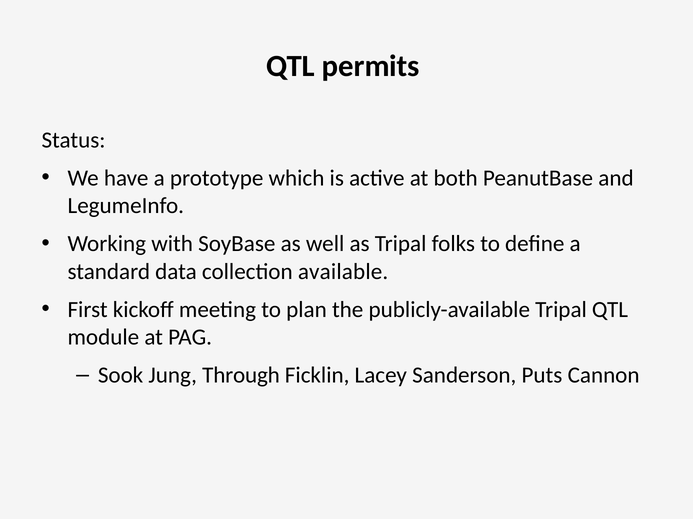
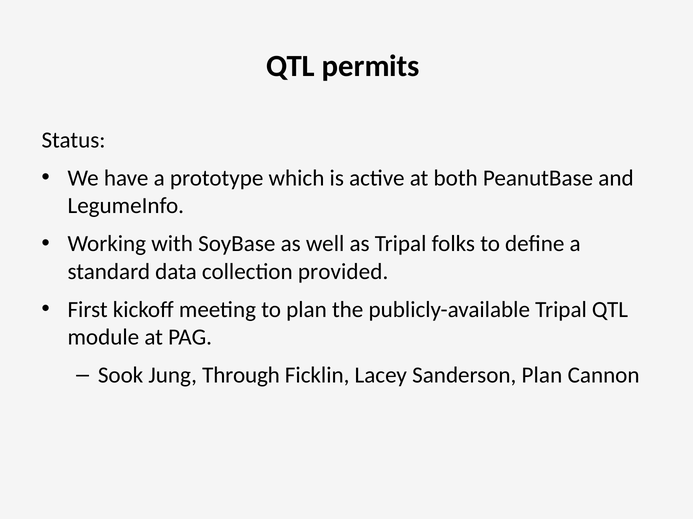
available: available -> provided (343, 272)
Sanderson Puts: Puts -> Plan (542, 376)
